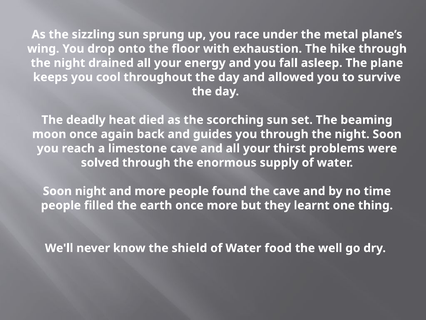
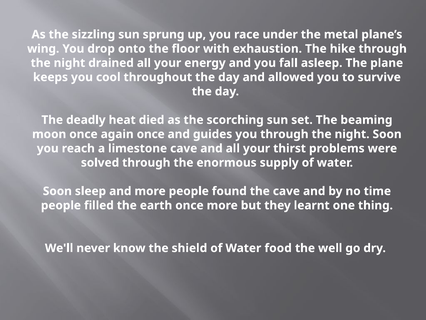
again back: back -> once (151, 134)
Soon night: night -> sleep (91, 191)
